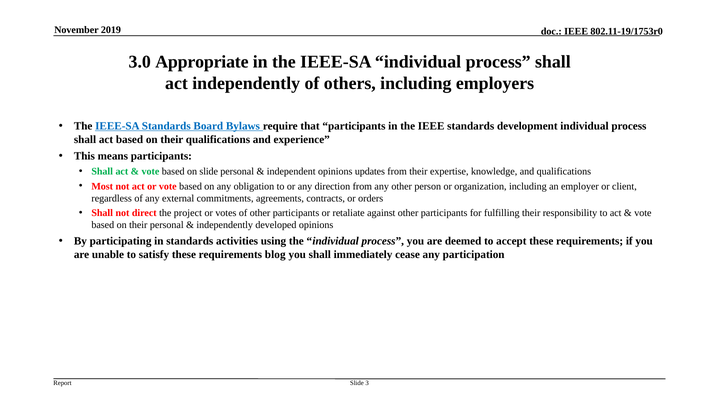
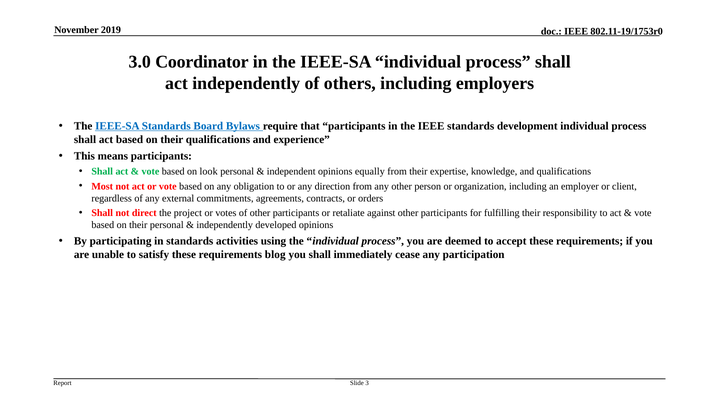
Appropriate: Appropriate -> Coordinator (202, 62)
on slide: slide -> look (209, 171)
updates: updates -> equally (370, 171)
